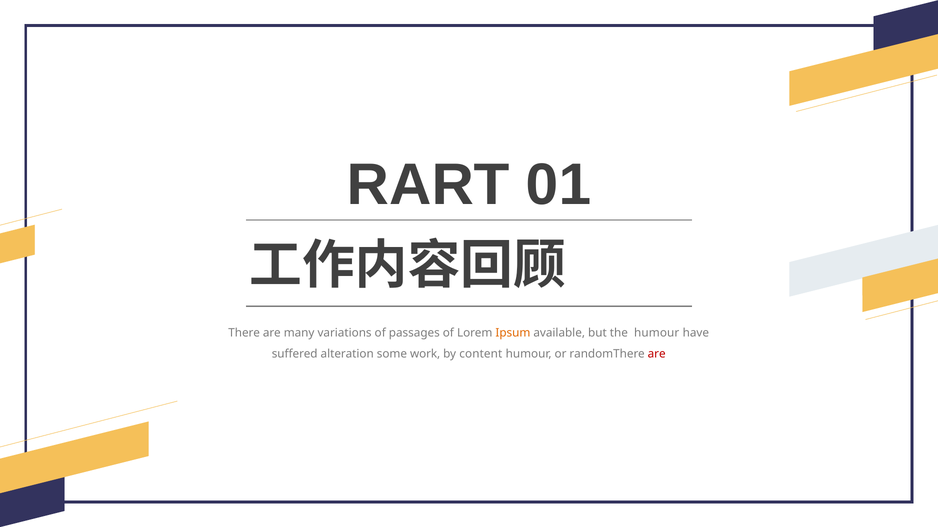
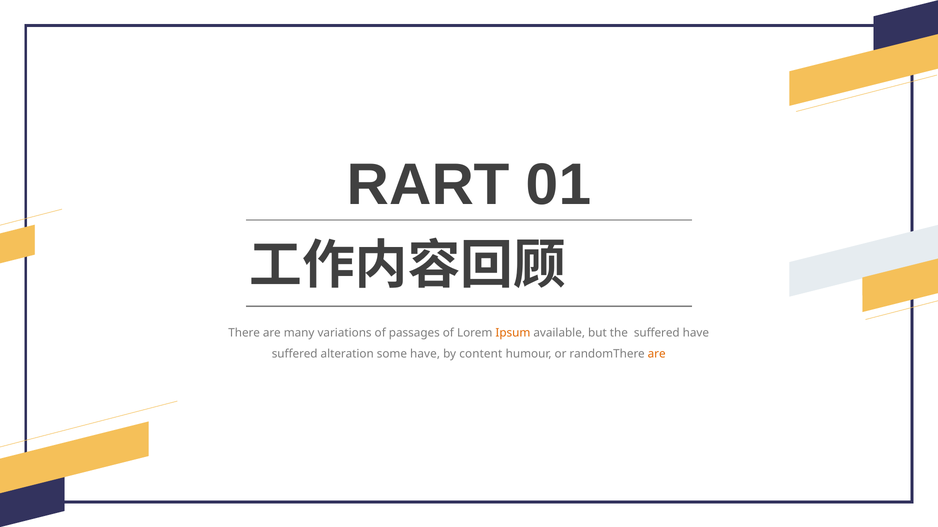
the humour: humour -> suffered (657, 333)
some work: work -> have (425, 354)
are colour: red -> orange (657, 354)
